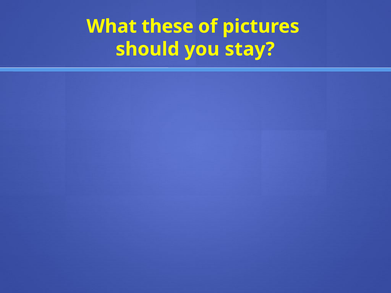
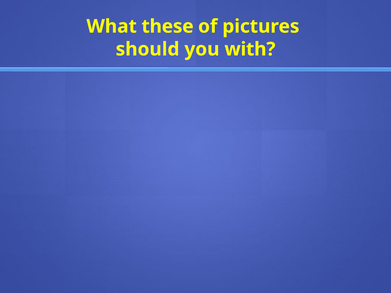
stay: stay -> with (250, 49)
